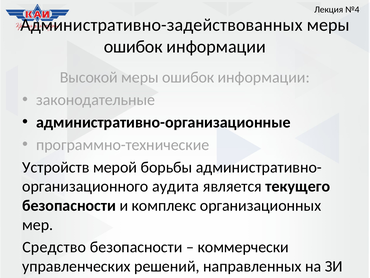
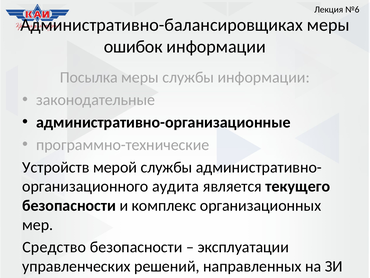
№4: №4 -> №6 (352, 9)
Административно-задействованных: Административно-задействованных -> Административно-балансировщиках (162, 25)
Высокой: Высокой -> Посылка (89, 77)
ошибок: ошибок -> службы (188, 77)
мерой борьбы: борьбы -> службы (167, 167)
коммерчески: коммерчески -> эксплуатации (243, 247)
